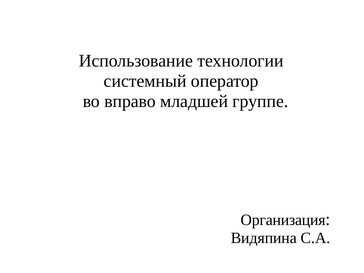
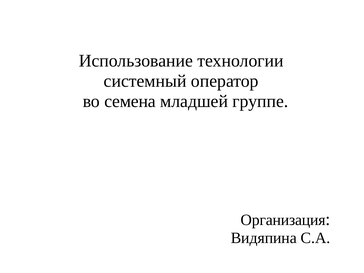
вправо: вправо -> семена (130, 101)
